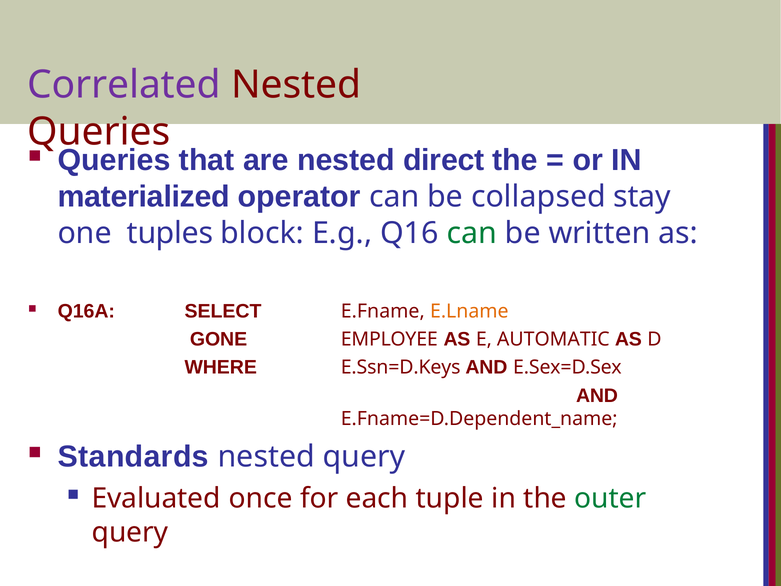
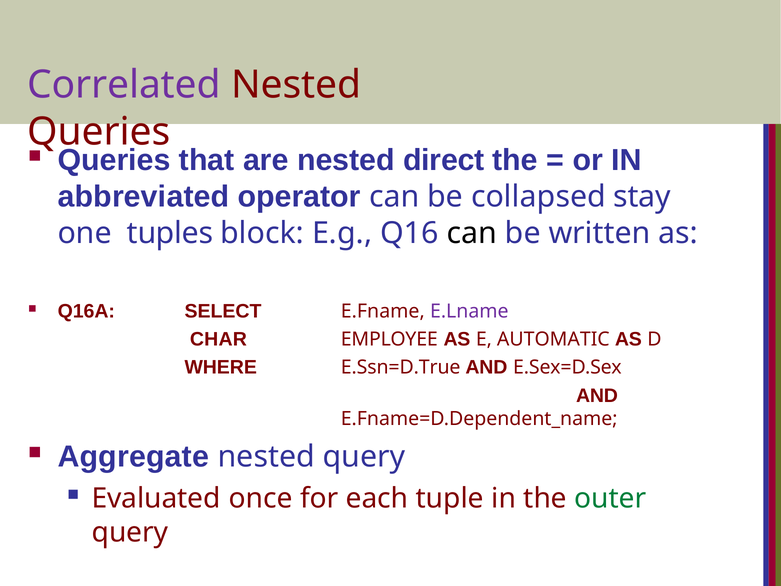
materialized: materialized -> abbreviated (144, 197)
can colour: green -> black (472, 233)
E.Lname colour: orange -> purple (469, 311)
GONE: GONE -> CHAR (218, 339)
E.Ssn=D.Keys: E.Ssn=D.Keys -> E.Ssn=D.True (401, 367)
Standards: Standards -> Aggregate (133, 456)
